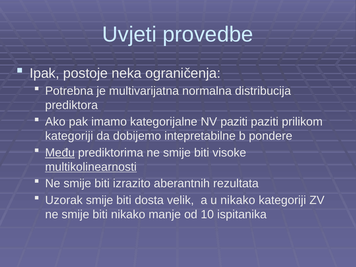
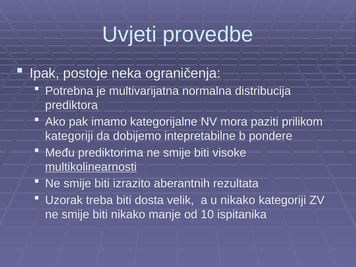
NV paziti: paziti -> mora (234, 122)
Među underline: present -> none (60, 153)
Uzorak smije: smije -> treba (99, 200)
